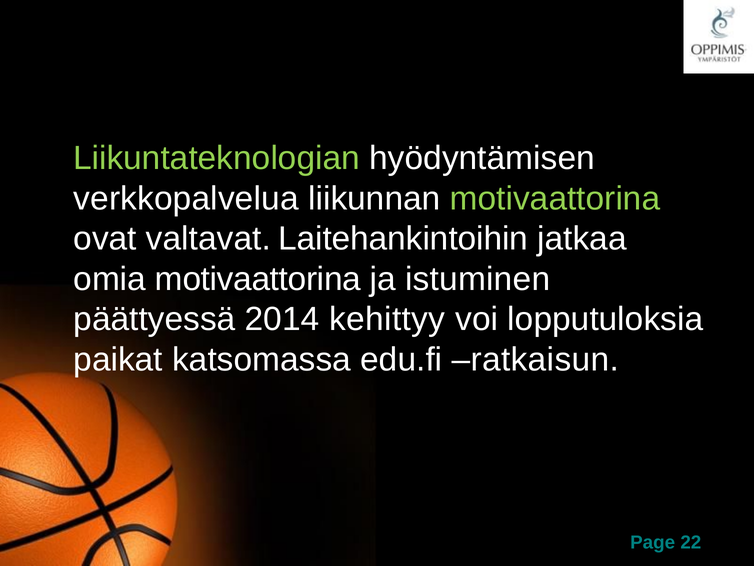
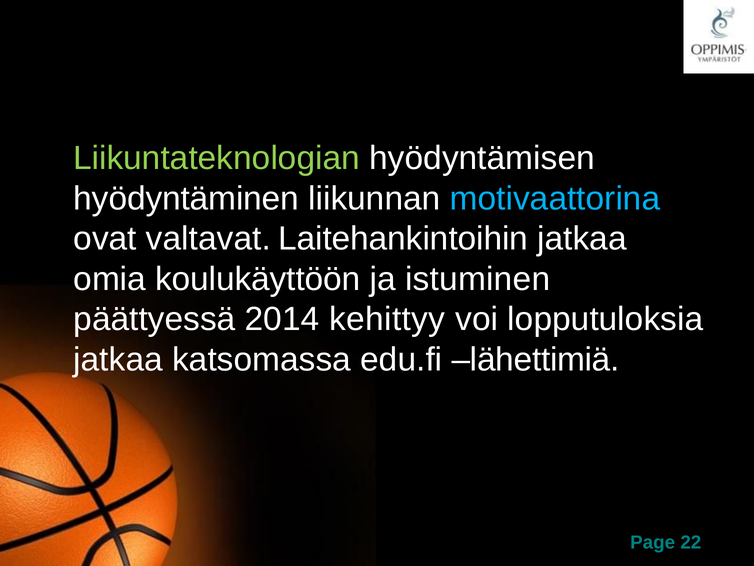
verkkopalvelua: verkkopalvelua -> hyödyntäminen (186, 198)
motivaattorina colour: light green -> light blue (555, 198)
omia motivaattorina: motivaattorina -> koulukäyttöön (258, 279)
paikat: paikat -> jatkaa (118, 359)
ratkaisun: ratkaisun -> lähettimiä (536, 359)
